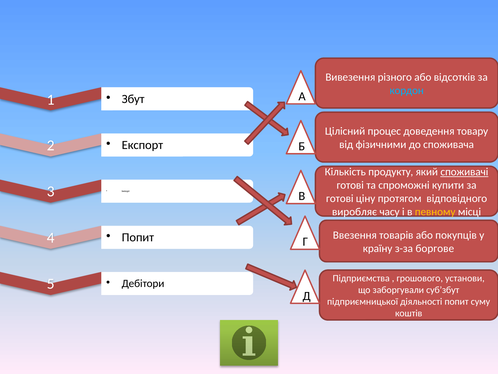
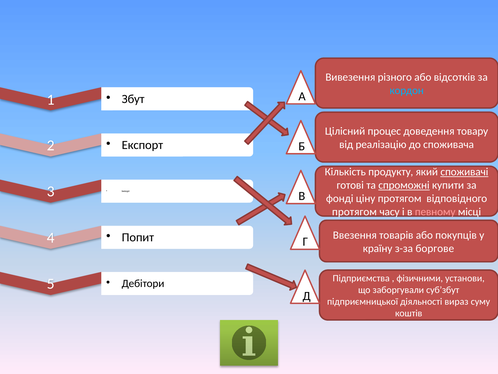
фізичними: фізичними -> реалізацію (381, 144)
спроможні underline: none -> present (404, 185)
готові: готові -> фонді (340, 198)
виробляє: виробляє -> протягом (354, 212)
певному colour: yellow -> pink (435, 212)
грошового: грошового -> фізичними (420, 278)
діяльності попит: попит -> вираз (457, 301)
